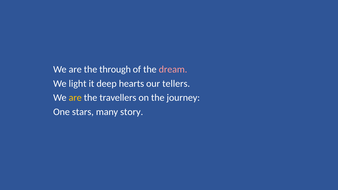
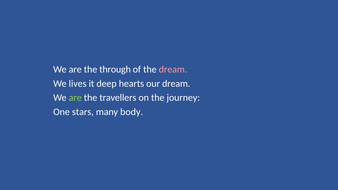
light: light -> lives (78, 84)
our tellers: tellers -> dream (176, 84)
are colour: yellow -> light green (75, 98)
story: story -> body (132, 112)
